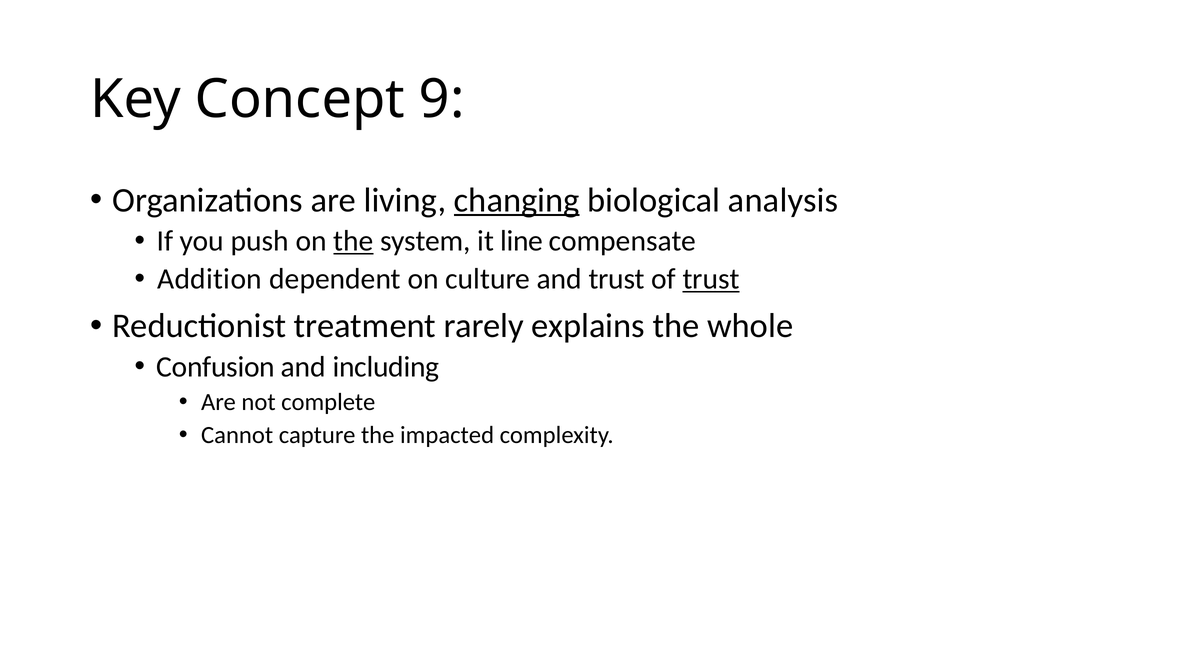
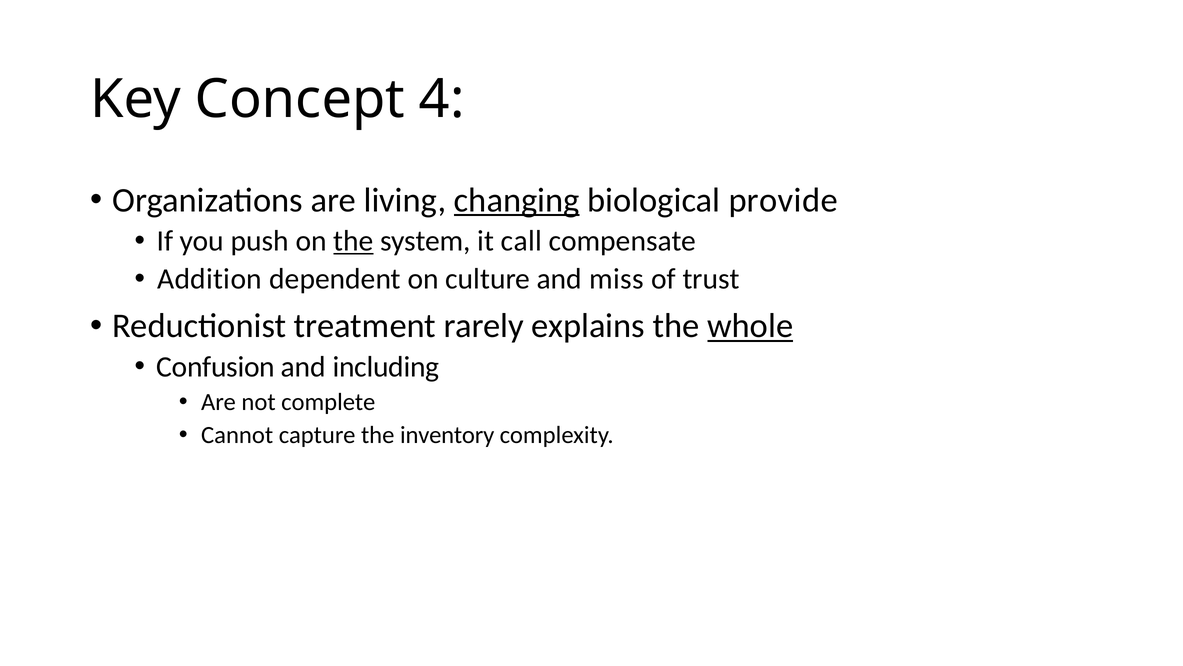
9: 9 -> 4 (442, 99)
analysis: analysis -> provide (783, 200)
line: line -> call (521, 241)
and trust: trust -> miss (617, 279)
trust underline: present -> none (711, 279)
whole underline: none -> present (750, 326)
impacted: impacted -> inventory (447, 435)
